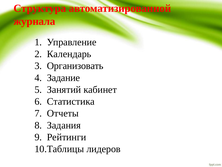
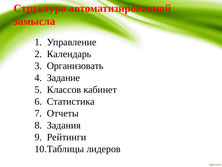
журнала: журнала -> замысла (34, 21)
Занятий: Занятий -> Классов (64, 89)
